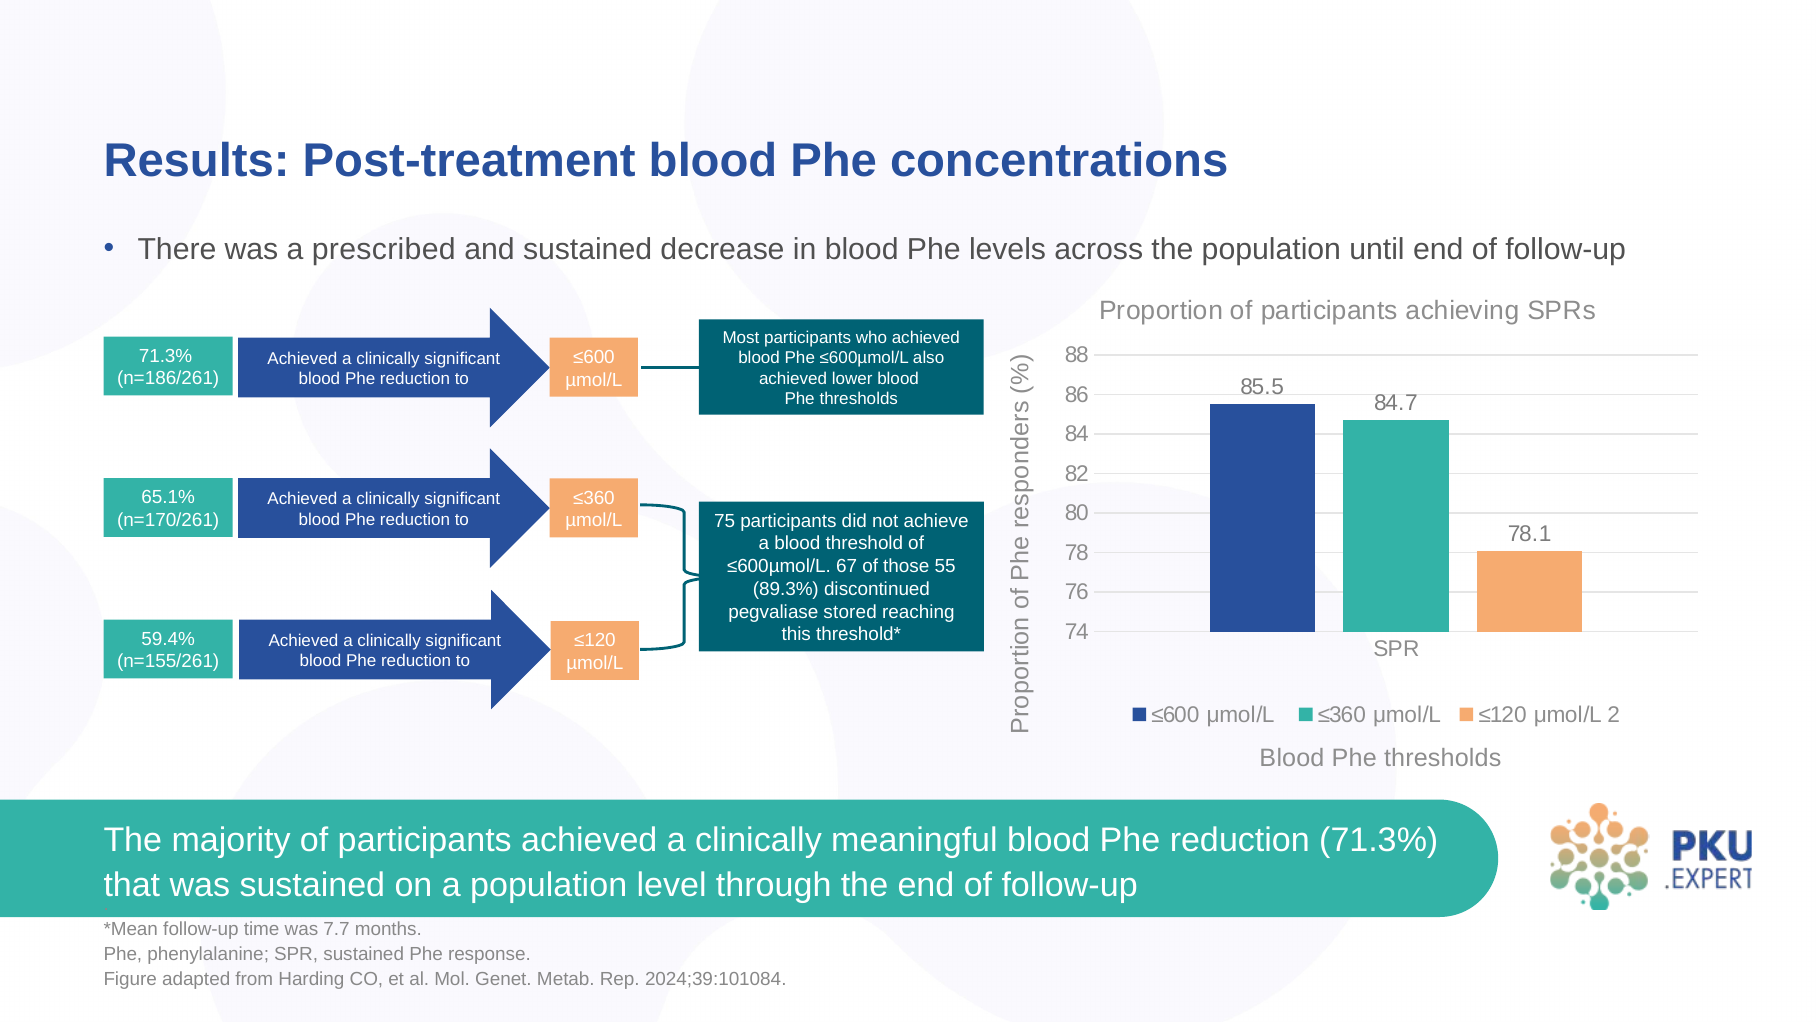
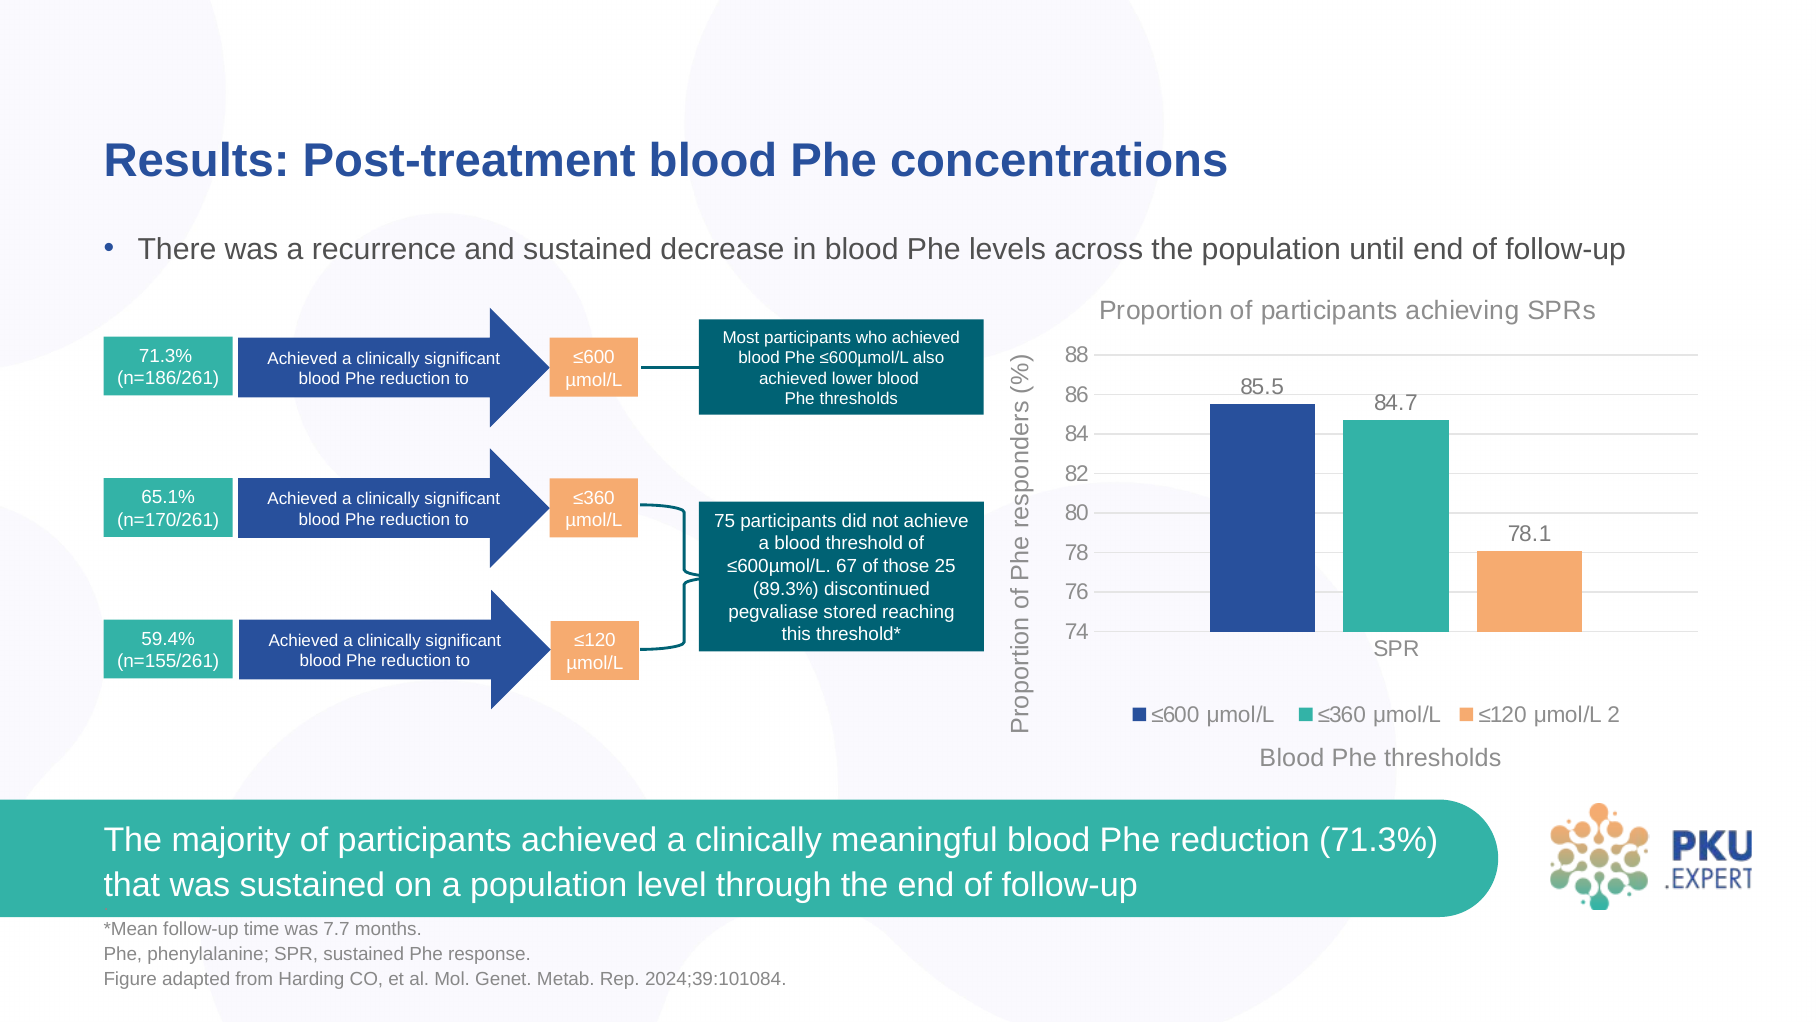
prescribed: prescribed -> recurrence (384, 249)
55: 55 -> 25 (945, 566)
